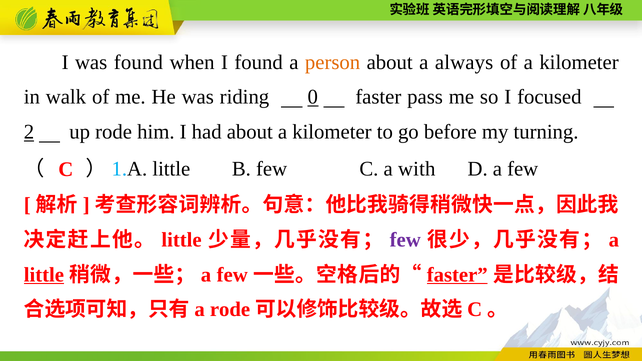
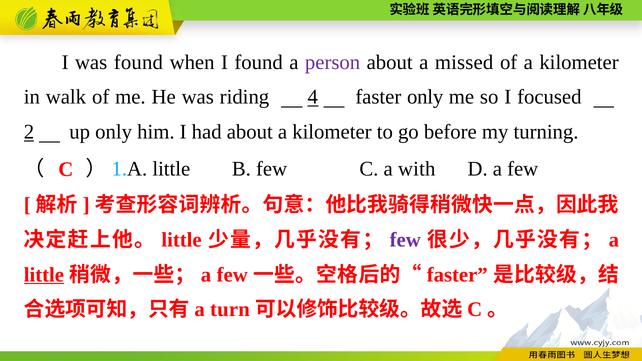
person colour: orange -> purple (333, 62)
always: always -> missed (464, 62)
0: 0 -> 4 (313, 97)
faster pass: pass -> only (425, 97)
up rode: rode -> only (114, 132)
faster underline: present -> none (457, 275)
a rode: rode -> turn (230, 310)
